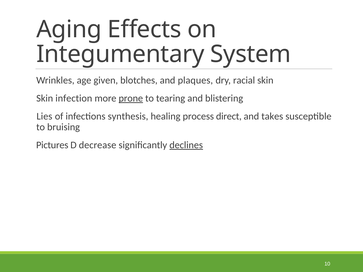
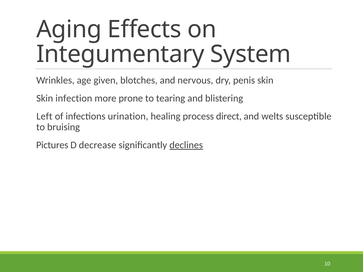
plaques: plaques -> nervous (195, 80)
racial: racial -> penis (244, 80)
prone underline: present -> none (131, 98)
Lies: Lies -> Left (44, 116)
synthesis: synthesis -> urination (128, 116)
takes: takes -> welts (272, 116)
